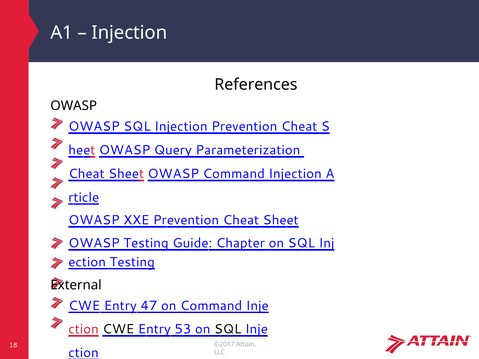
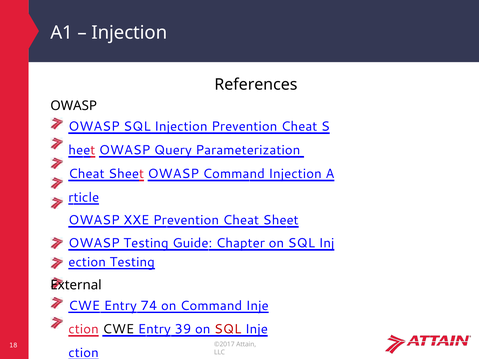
47: 47 -> 74 (149, 306)
53: 53 -> 39 (183, 329)
SQL colour: black -> red (228, 329)
